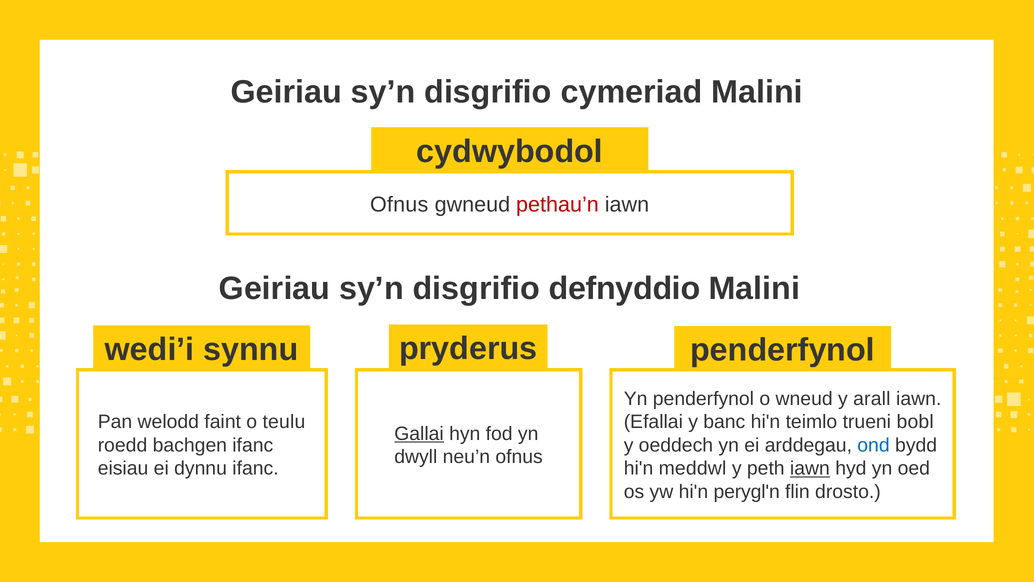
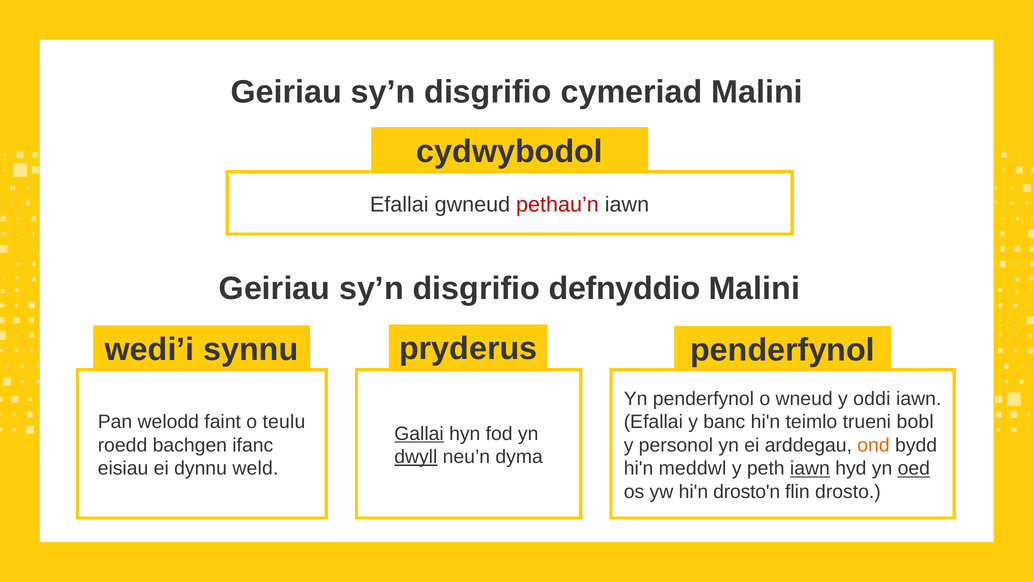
Ofnus: Ofnus -> Efallai (399, 204)
arall: arall -> oddi (872, 398)
oeddech: oeddech -> personol (676, 445)
ond colour: blue -> orange (873, 445)
dwyll underline: none -> present (416, 457)
neu’n ofnus: ofnus -> dyma (519, 457)
dynnu ifanc: ifanc -> weld (255, 468)
oed underline: none -> present (914, 468)
perygl'n: perygl'n -> drosto'n (747, 492)
